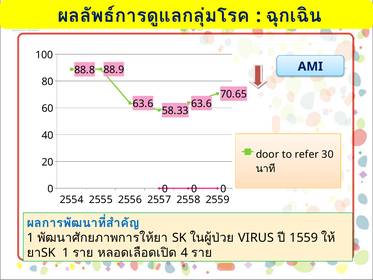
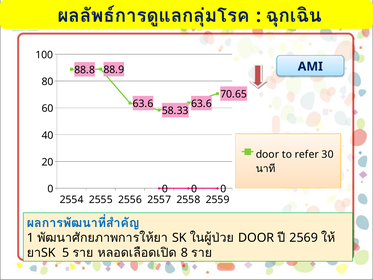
VIRUS: VIRUS -> DOOR (256, 238)
1559: 1559 -> 2569 (304, 238)
1: 1 -> 5 (66, 253)
4: 4 -> 8 (184, 253)
